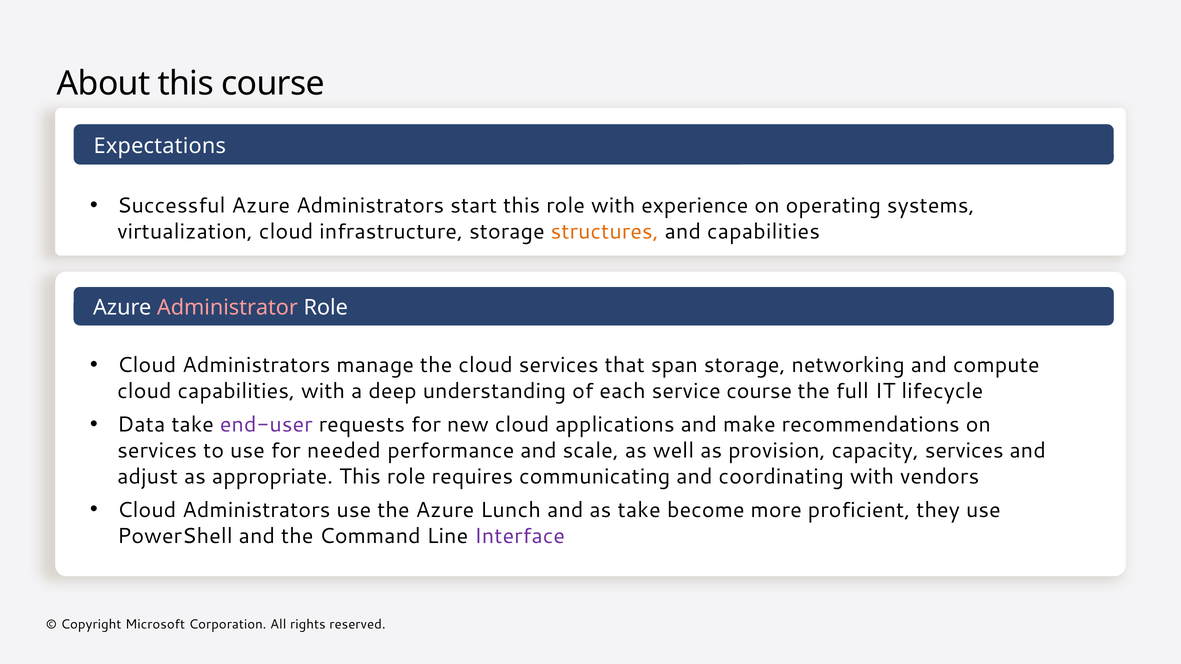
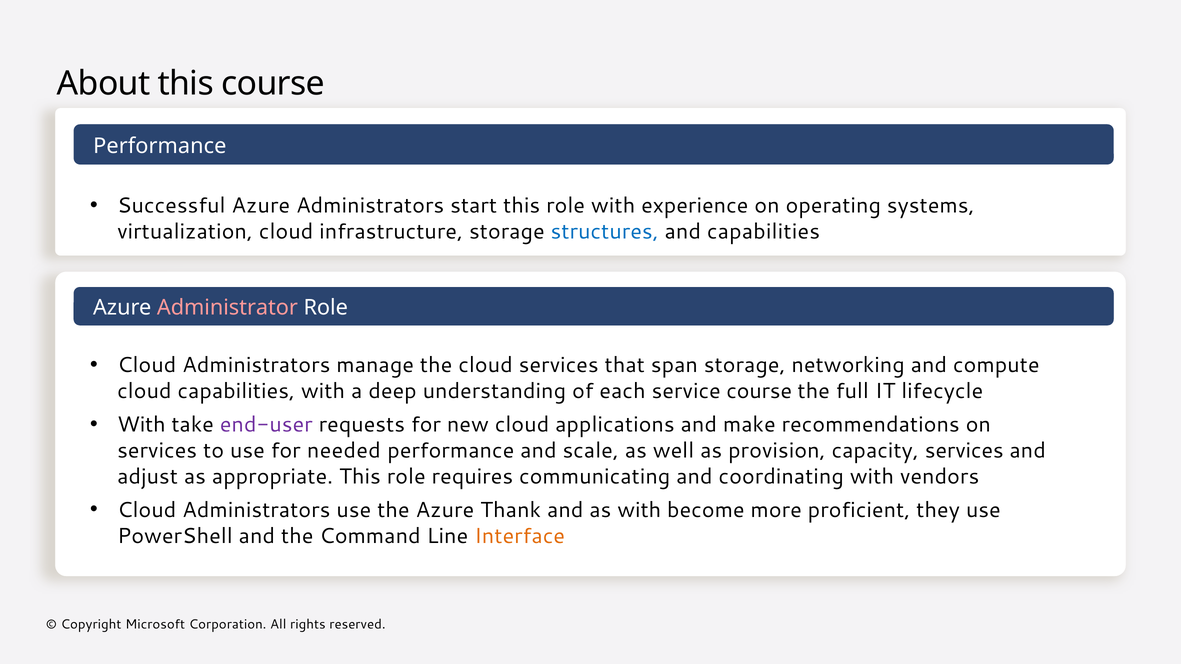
Expectations: Expectations -> Performance (160, 146)
structures colour: orange -> blue (605, 232)
Data: Data -> With (141, 425)
Lunch: Lunch -> Thank (511, 510)
as take: take -> with (639, 510)
Interface colour: purple -> orange (520, 536)
